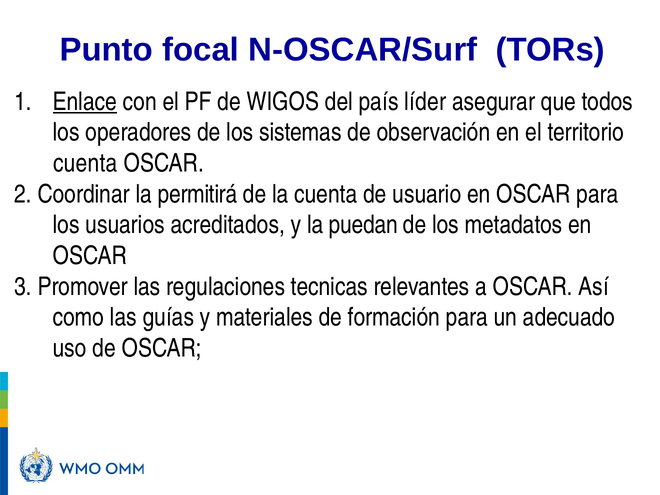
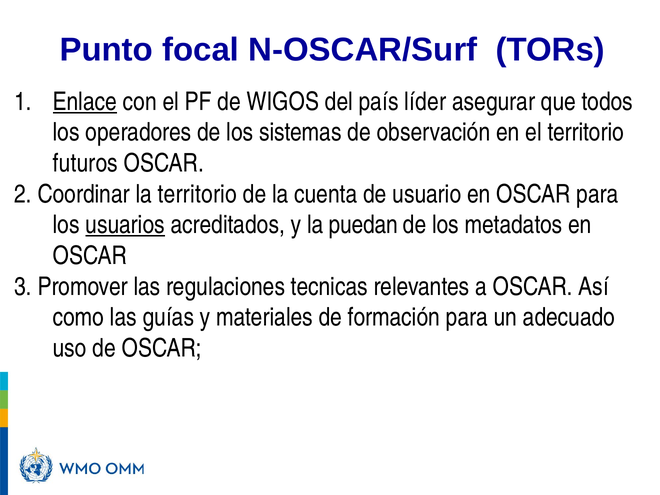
cuenta: cuenta -> futuros (85, 163)
la permitirá: permitirá -> territorio (197, 194)
usuarios underline: none -> present (125, 225)
